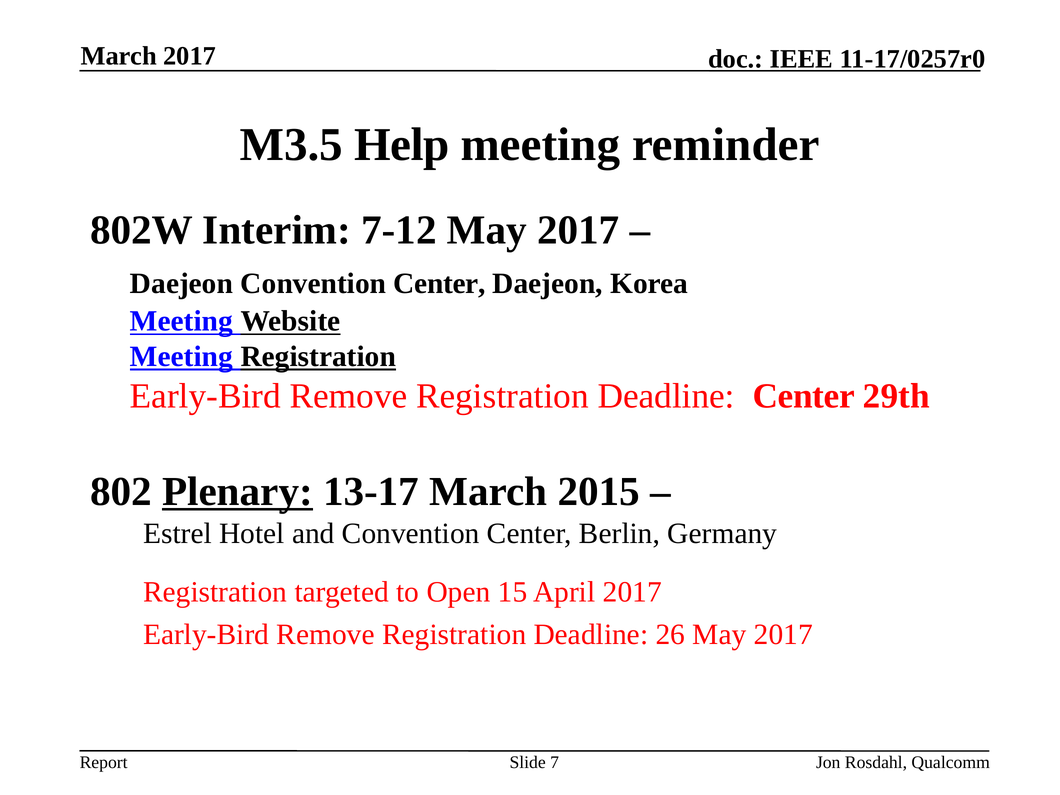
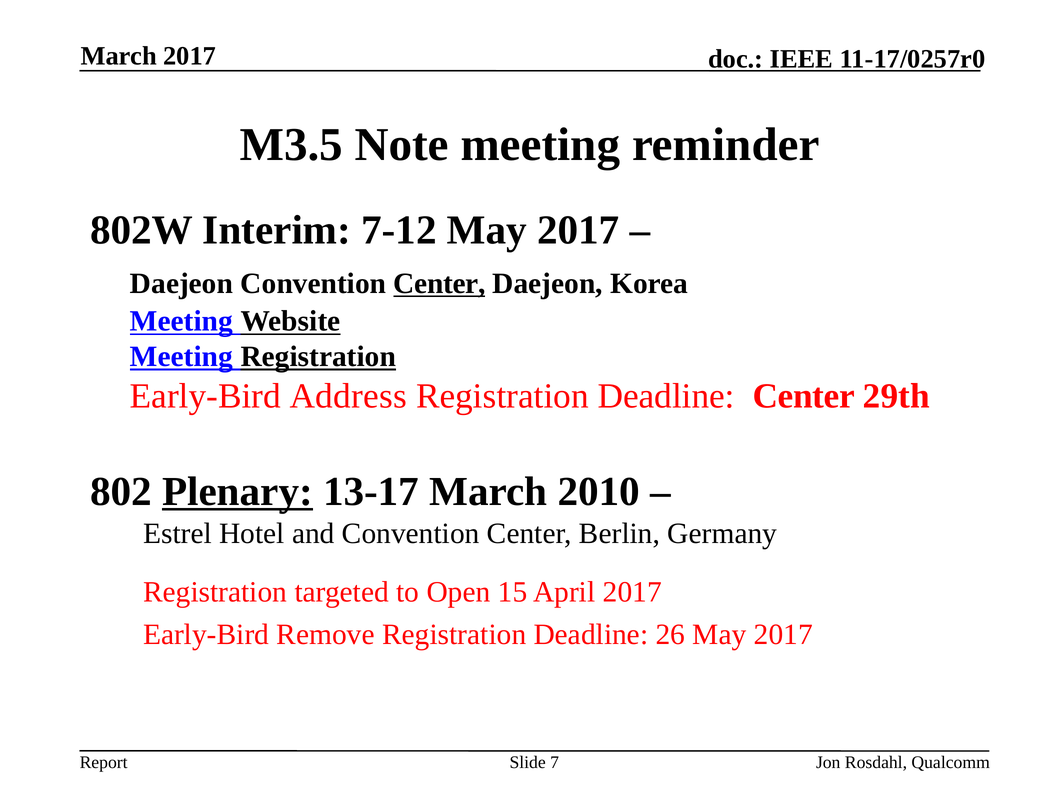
Help: Help -> Note (402, 144)
Center underline: none -> present (439, 283)
Remove: Remove -> Address (348, 396)
2015: 2015 -> 2010 (599, 492)
